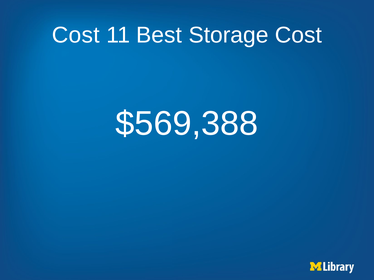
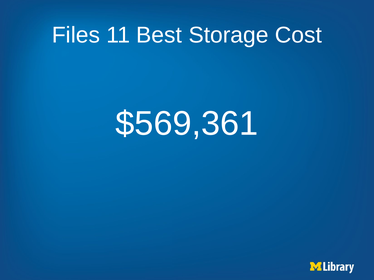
Cost: Cost -> Files (76, 35)
$569,388: $569,388 -> $569,361 (187, 124)
